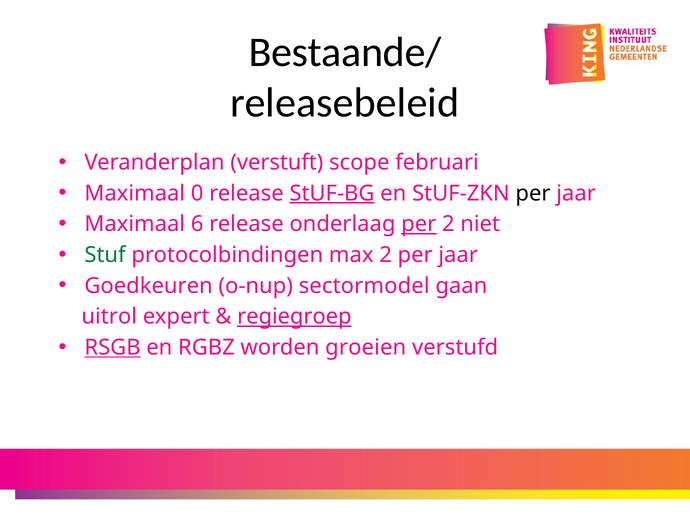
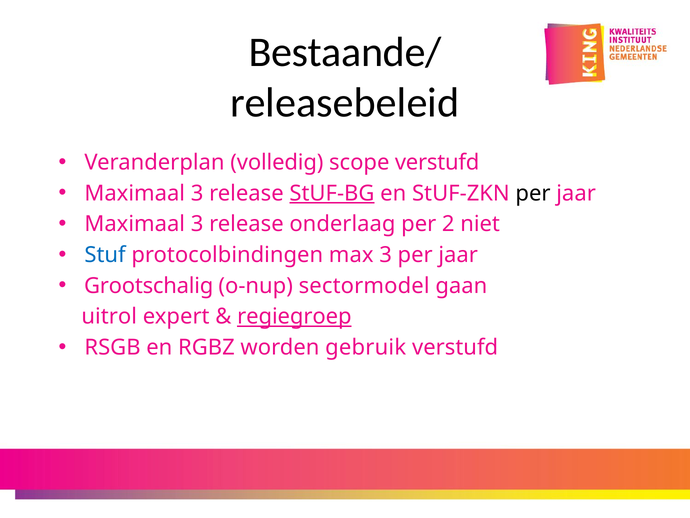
verstuft: verstuft -> volledig (277, 162)
scope februari: februari -> verstufd (437, 162)
0: 0 -> 3 (197, 193)
6: 6 -> 3 (197, 224)
per underline: present -> none (419, 224)
Stuf colour: green -> blue (105, 255)
max 2: 2 -> 3 (386, 255)
Goedkeuren: Goedkeuren -> Grootschalig (149, 286)
RSGB underline: present -> none (113, 347)
groeien: groeien -> gebruik (366, 347)
